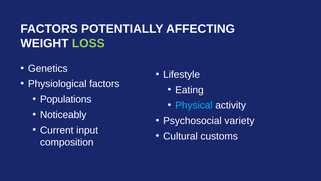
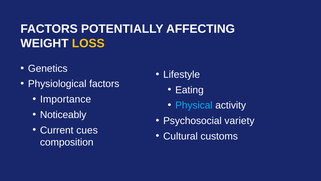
LOSS colour: light green -> yellow (88, 43)
Populations: Populations -> Importance (66, 99)
input: input -> cues (87, 130)
